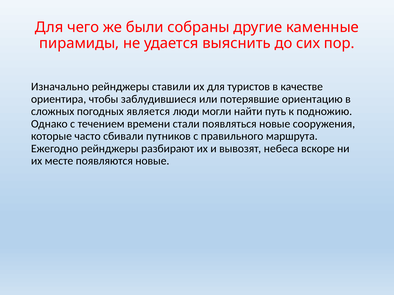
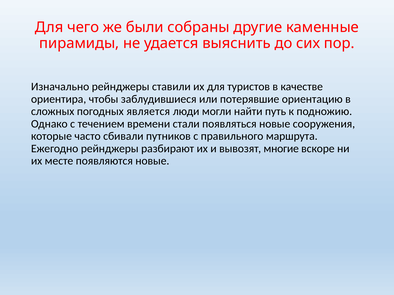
небеса: небеса -> многие (281, 149)
